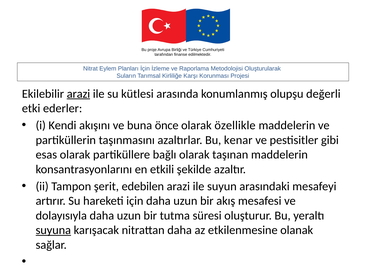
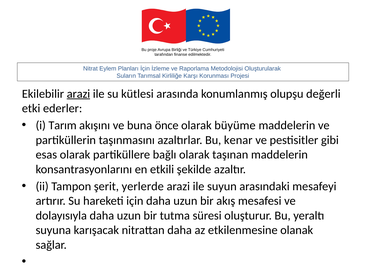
Kendi: Kendi -> Tarım (63, 126)
özellikle: özellikle -> büyüme (235, 126)
edebilen: edebilen -> yerlerde (143, 187)
suyuna underline: present -> none (53, 231)
